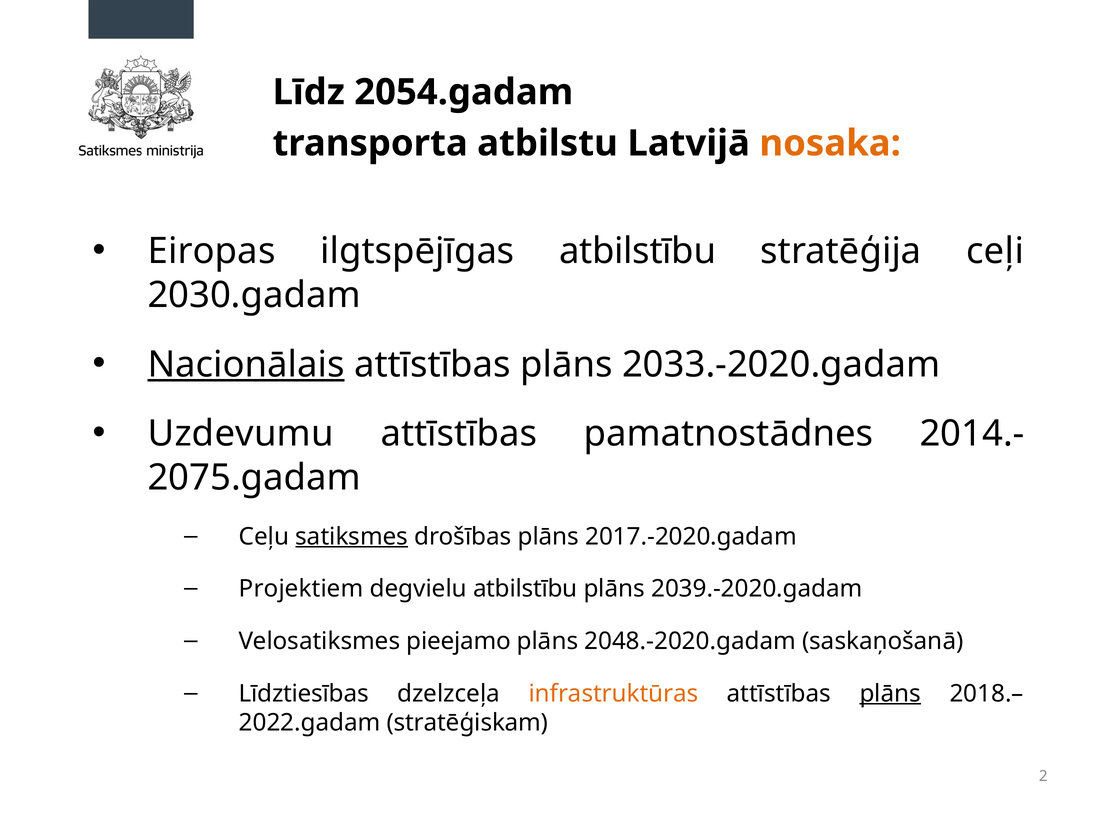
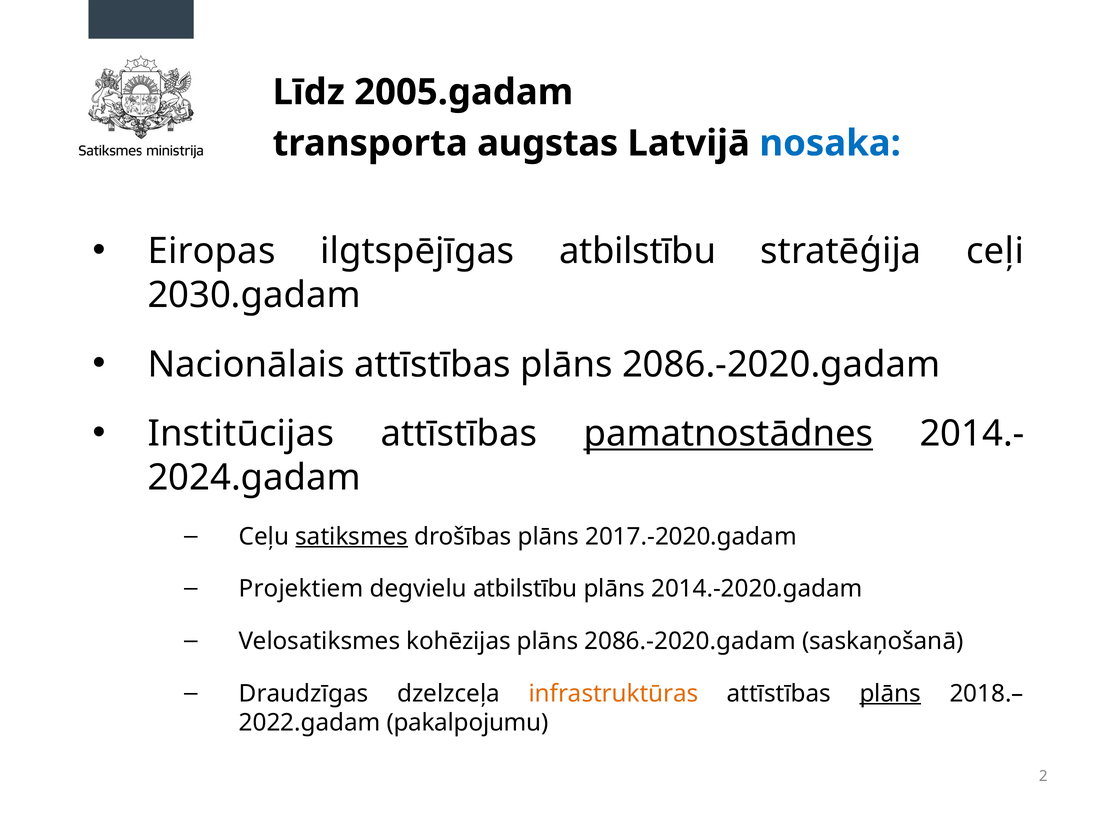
2054.gadam: 2054.gadam -> 2005.gadam (464, 92)
atbilstu: atbilstu -> augstas (548, 143)
nosaka colour: orange -> blue (830, 143)
Nacionālais underline: present -> none (246, 364)
attīstības plāns 2033.-2020.gadam: 2033.-2020.gadam -> 2086.-2020.gadam (781, 364)
Uzdevumu: Uzdevumu -> Institūcijas (241, 433)
pamatnostādnes underline: none -> present (728, 433)
2075.gadam: 2075.gadam -> 2024.gadam (254, 477)
2039.-2020.gadam: 2039.-2020.gadam -> 2014.-2020.gadam (757, 588)
pieejamo: pieejamo -> kohēzijas (459, 641)
2048.-2020.gadam: 2048.-2020.gadam -> 2086.-2020.gadam (690, 641)
Līdztiesības: Līdztiesības -> Draudzīgas (304, 693)
stratēģiskam: stratēģiskam -> pakalpojumu (468, 722)
